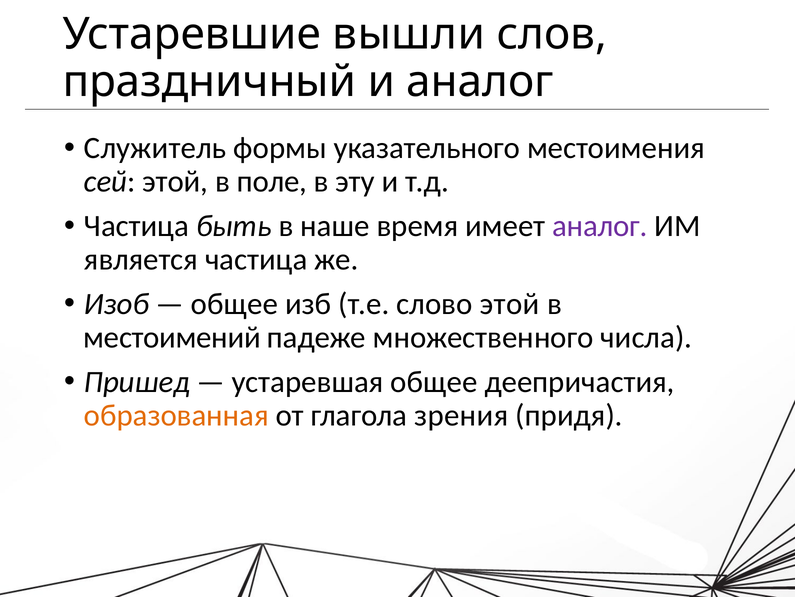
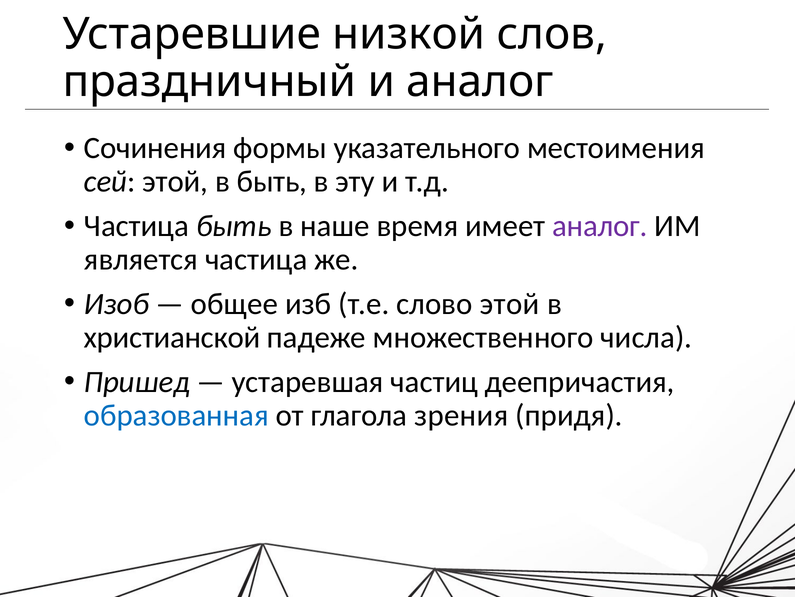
вышли: вышли -> низкой (409, 34)
Служитель: Служитель -> Сочинения (155, 148)
в поле: поле -> быть (272, 181)
местоимений: местоимений -> христианской (172, 337)
устаревшая общее: общее -> частиц (434, 381)
образованная colour: orange -> blue (176, 415)
